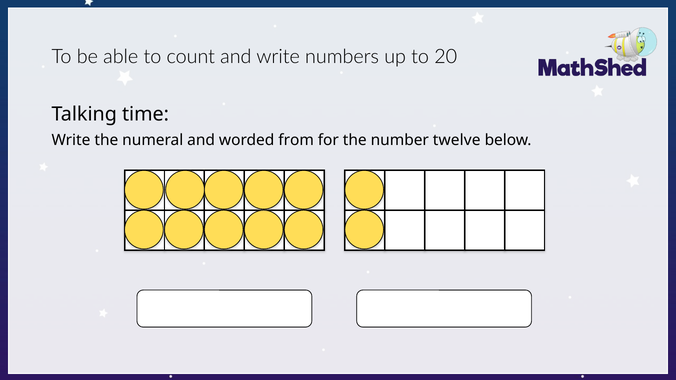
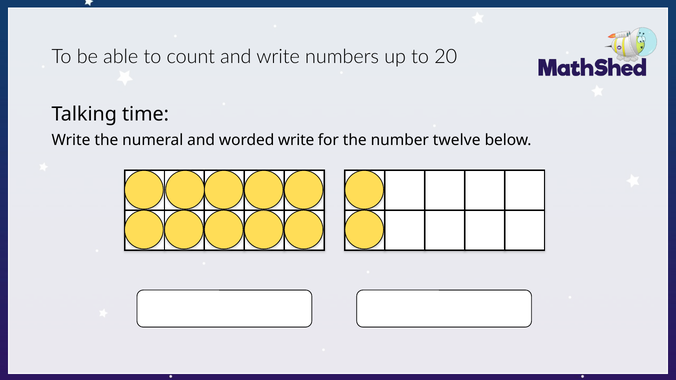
worded from: from -> write (296, 140)
